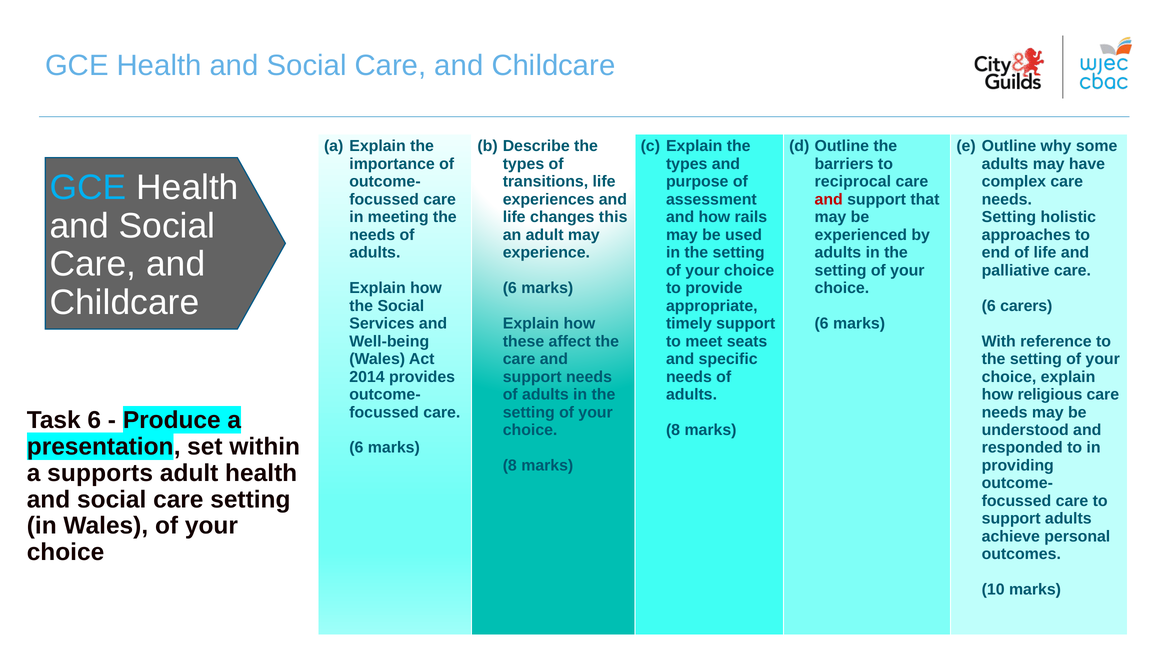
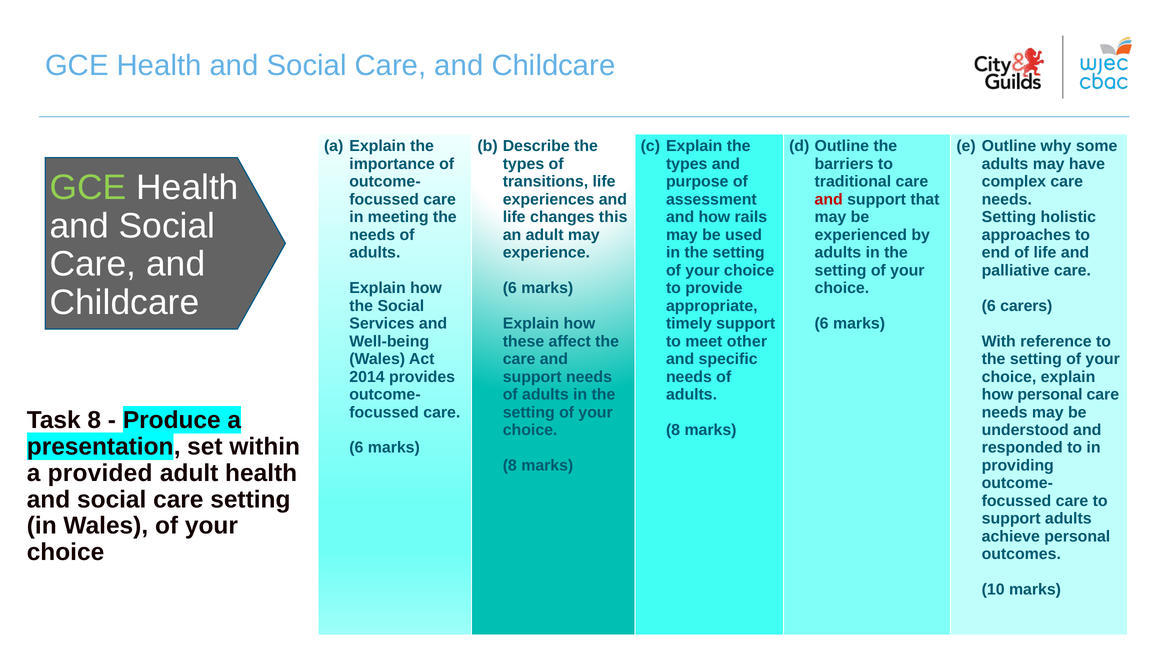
GCE colour: light blue -> light green (88, 188)
reciprocal: reciprocal -> traditional (853, 182)
seats: seats -> other (747, 341)
how religious: religious -> personal (1050, 394)
Task 6: 6 -> 8 (94, 420)
supports: supports -> provided (100, 473)
